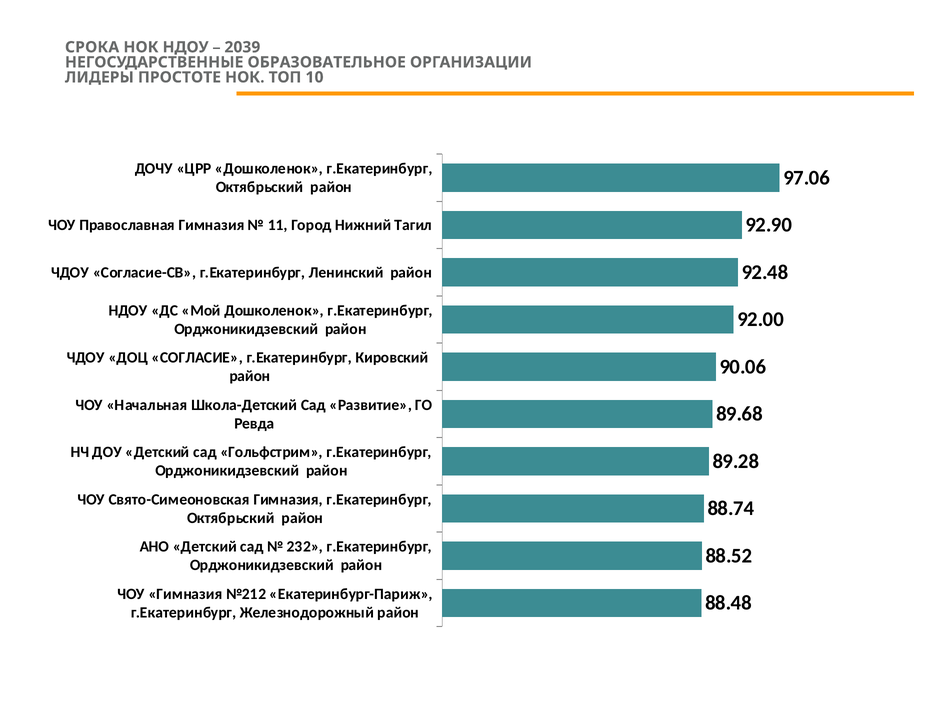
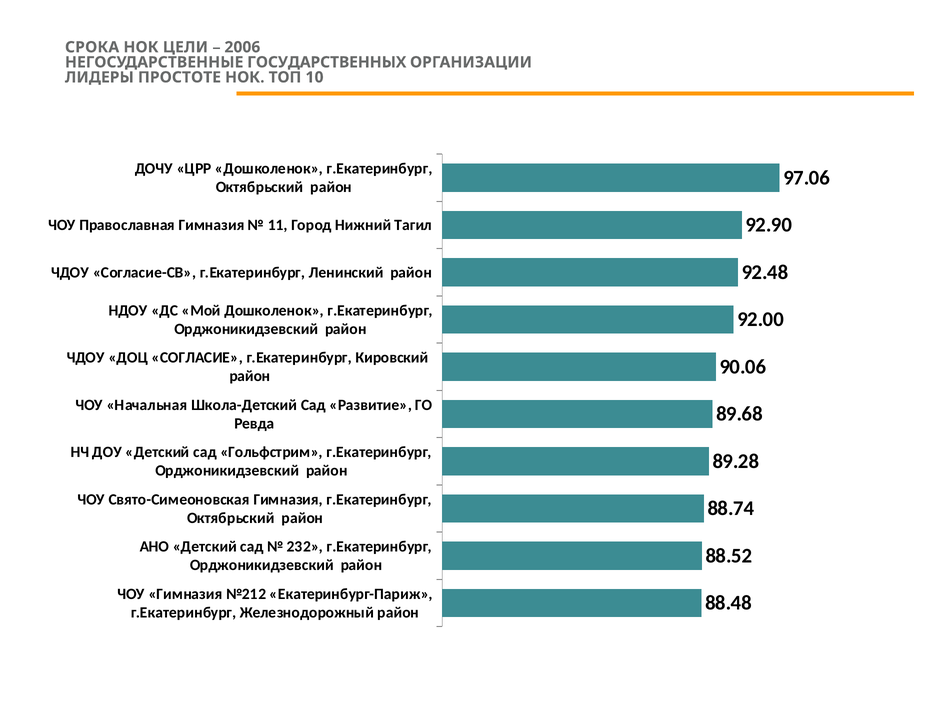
НОК НДОУ: НДОУ -> ЦЕЛИ (185, 47)
2039: 2039 -> 2006 (242, 47)
ОБРАЗОВАТЕЛЬНОЕ: ОБРАЗОВАТЕЛЬНОЕ -> ГОСУДАРСТВЕННЫХ (327, 62)
